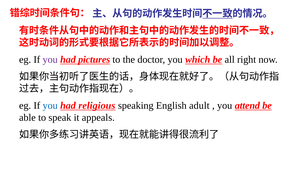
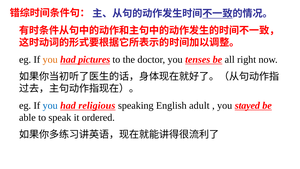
you colour: purple -> orange (50, 59)
which: which -> tenses (198, 59)
attend: attend -> stayed (247, 105)
appeals: appeals -> ordered (98, 117)
